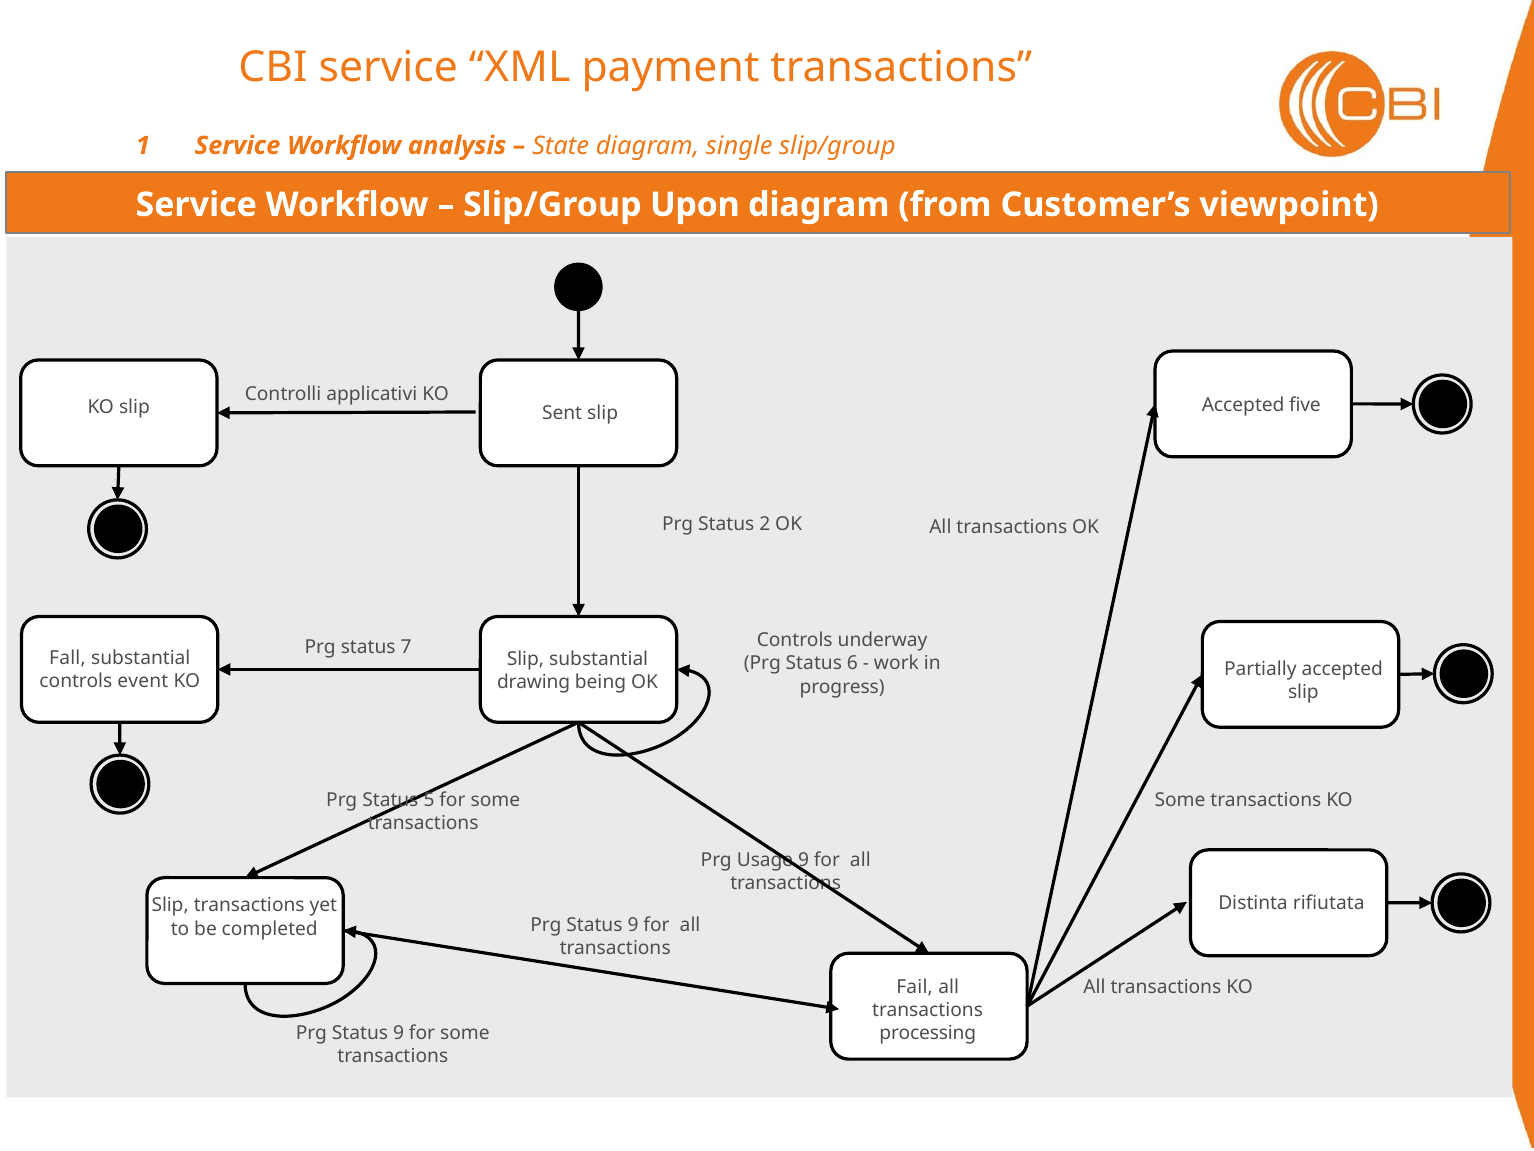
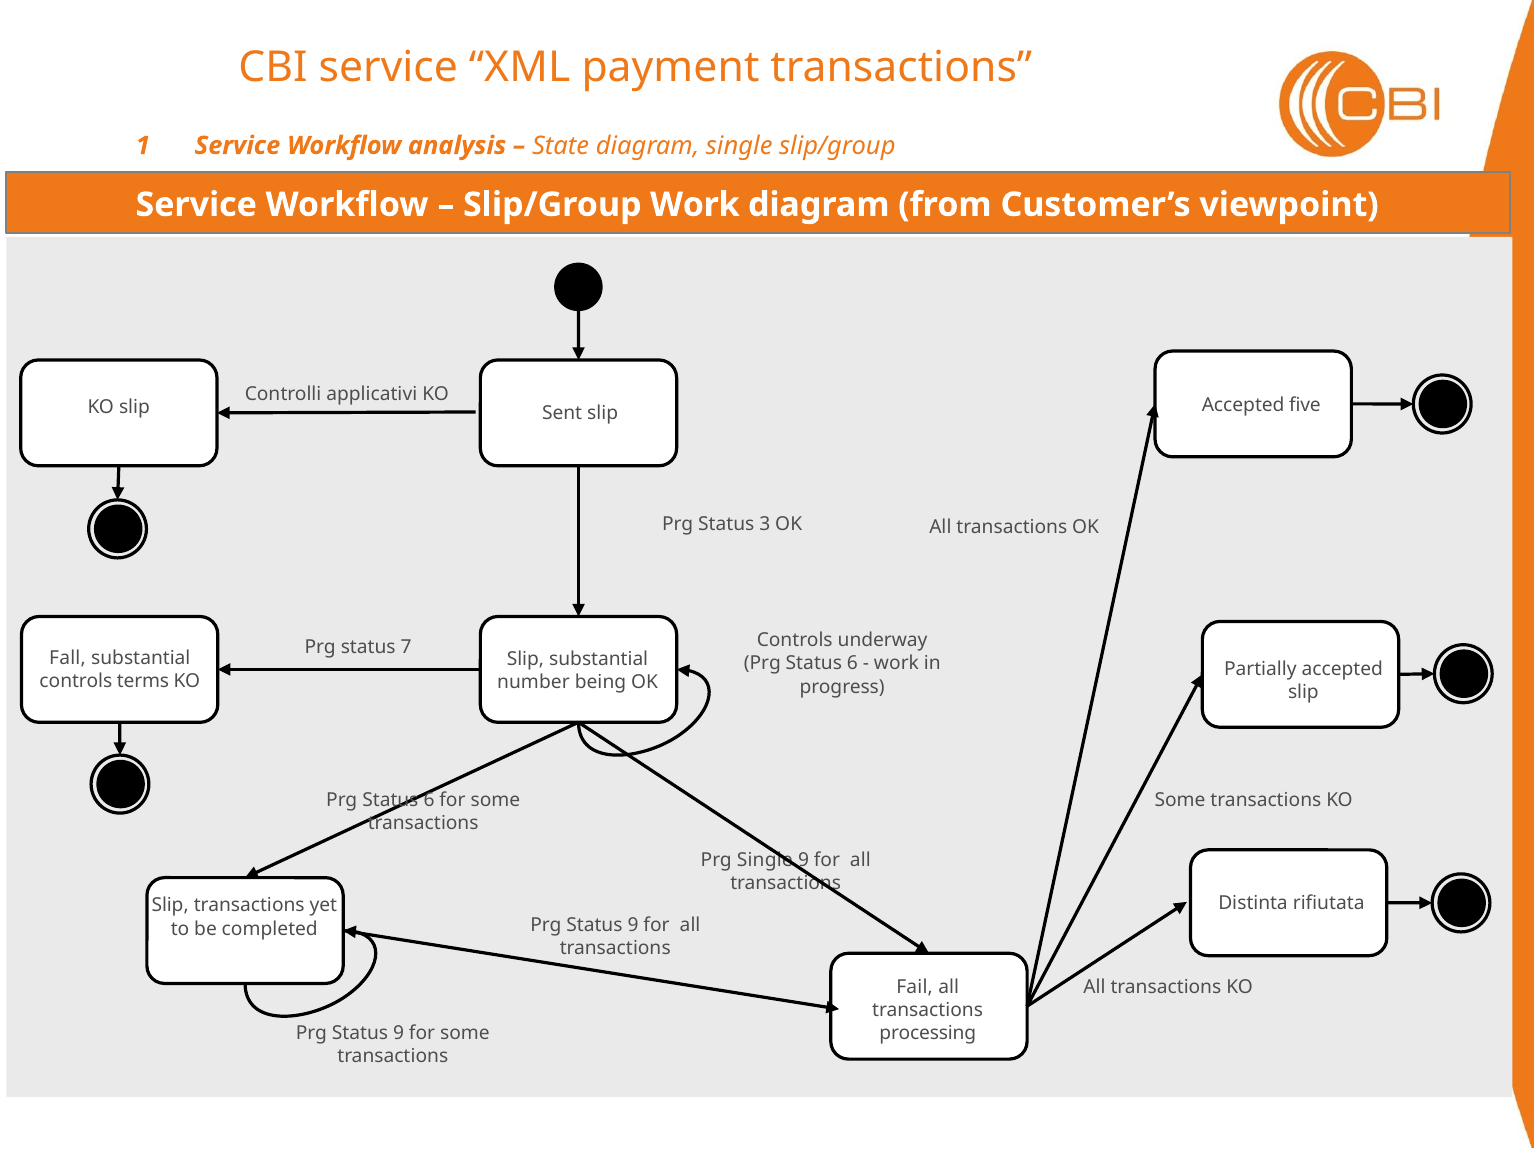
Slip/Group Upon: Upon -> Work (695, 205)
2: 2 -> 3 (765, 524)
event: event -> terms (143, 681)
drawing: drawing -> number (533, 682)
5: 5 -> 6 (429, 799)
Prg Usage: Usage -> Single (765, 860)
